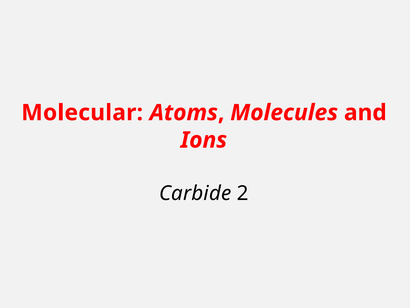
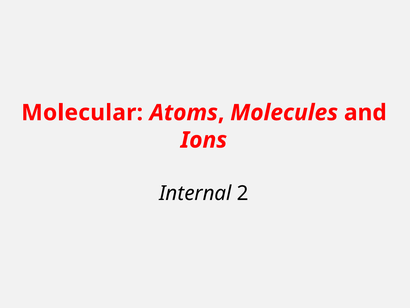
Carbide: Carbide -> Internal (195, 193)
